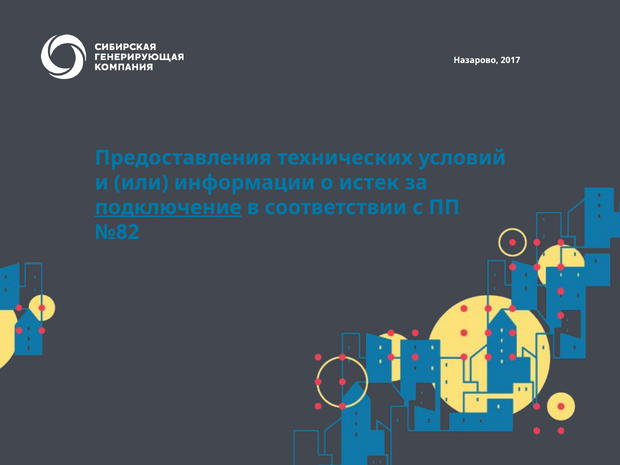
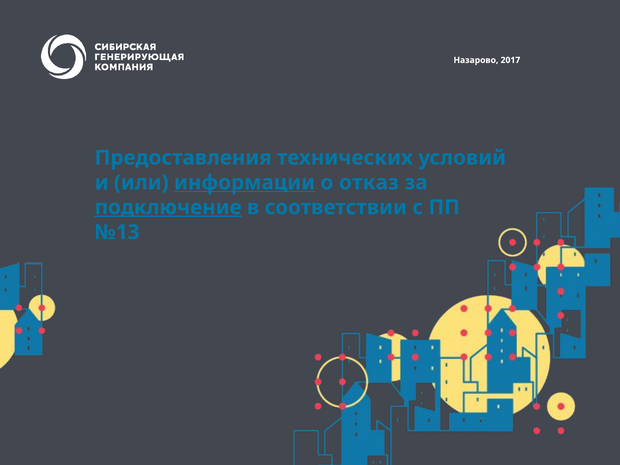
информации underline: none -> present (245, 183)
истек: истек -> отказ (369, 183)
№82: №82 -> №13 (117, 232)
